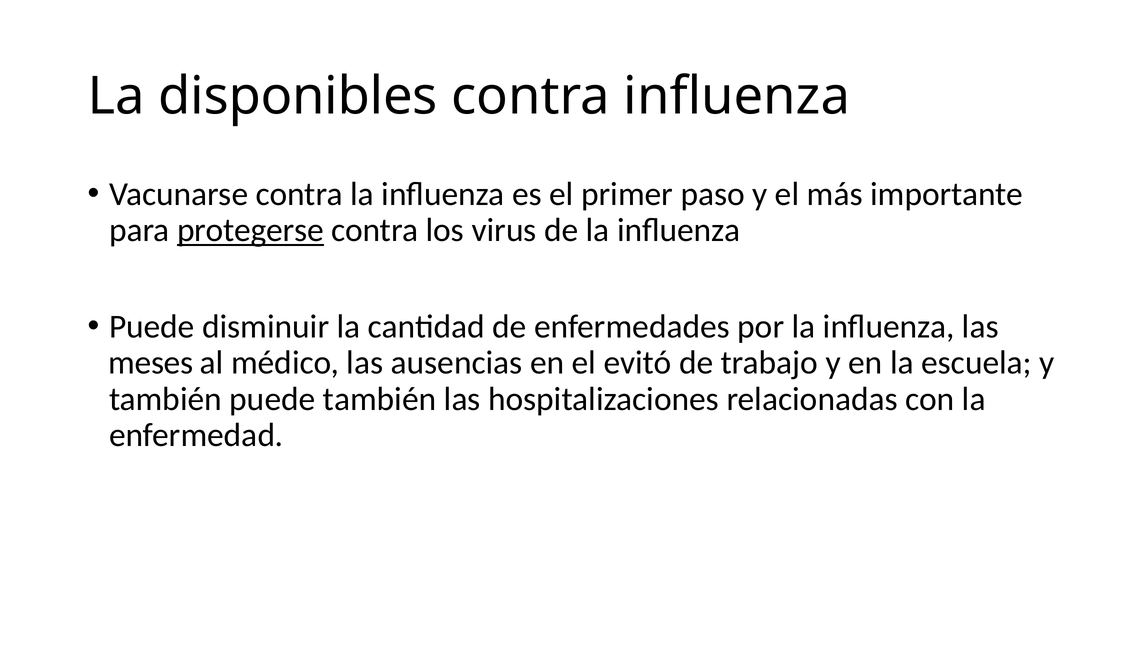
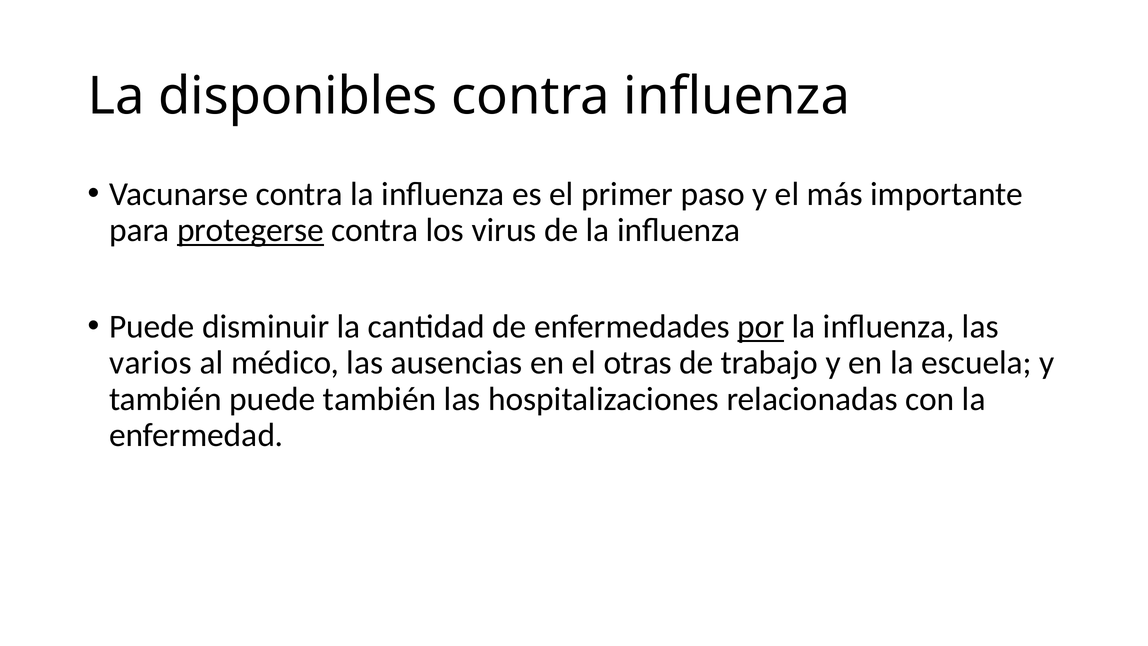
por underline: none -> present (761, 327)
meses: meses -> varios (151, 363)
evitó: evitó -> otras (638, 363)
